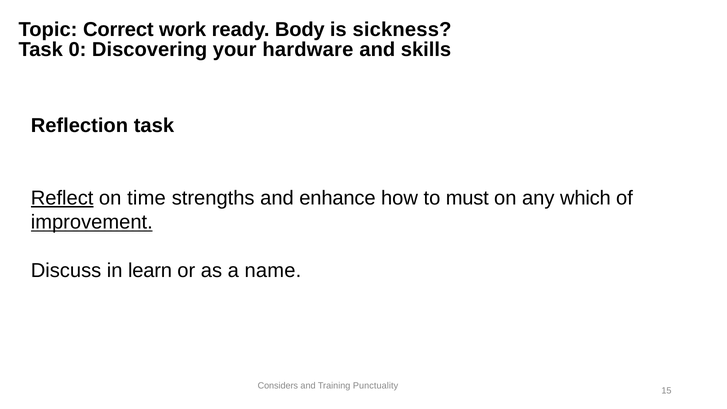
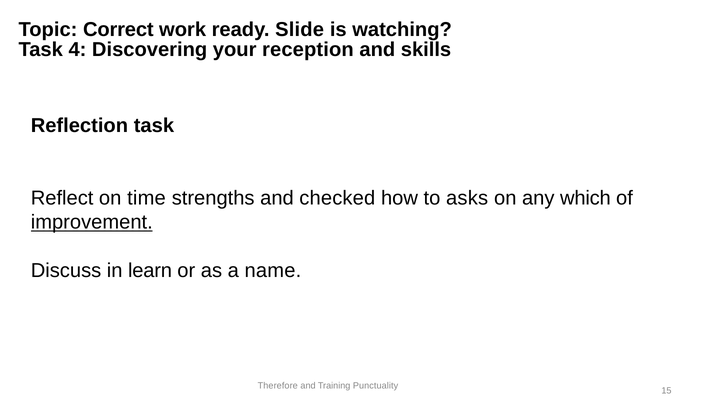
Body: Body -> Slide (300, 29)
sickness: sickness -> watching (402, 29)
0: 0 -> 4 (77, 50)
hardware: hardware -> reception (308, 50)
Reflect underline: present -> none (62, 198)
enhance: enhance -> checked (337, 198)
must: must -> asks (467, 198)
Considers: Considers -> Therefore (278, 386)
